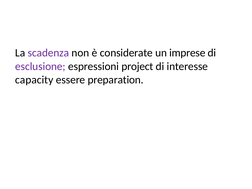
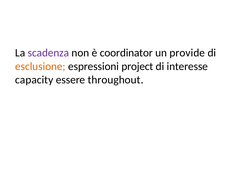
considerate: considerate -> coordinator (126, 53)
imprese: imprese -> provide (187, 53)
esclusione colour: purple -> orange (40, 66)
preparation: preparation -> throughout (116, 80)
